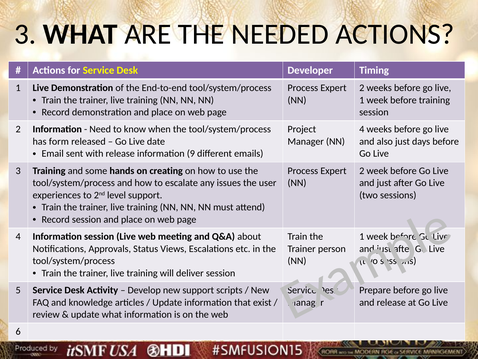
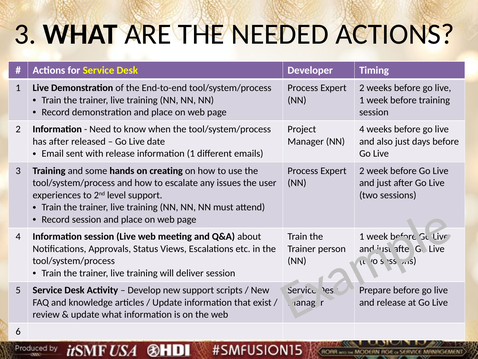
has form: form -> after (59, 141)
information 9: 9 -> 1 (191, 153)
